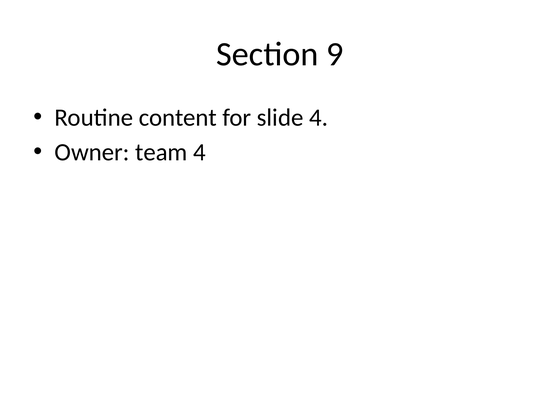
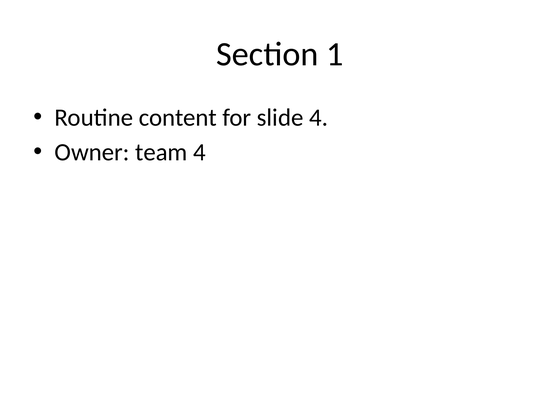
9: 9 -> 1 (335, 54)
